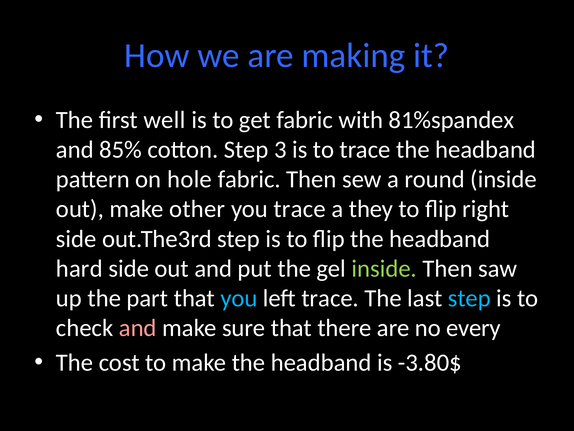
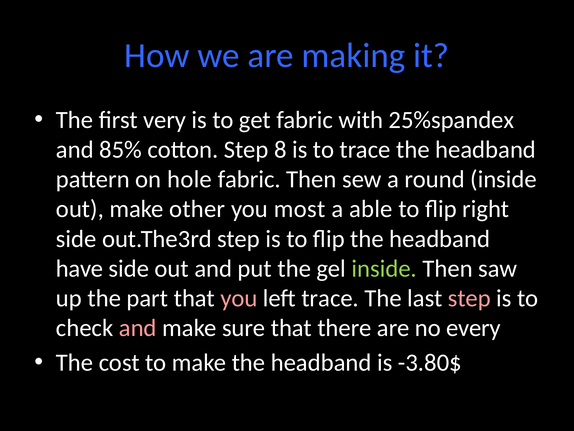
well: well -> very (165, 120)
81%spandex: 81%spandex -> 25%spandex (451, 120)
3: 3 -> 8 (280, 150)
you trace: trace -> most (300, 209)
they: they -> able (371, 209)
hard: hard -> have (79, 268)
you colour: light blue -> pink (239, 298)
step colour: light blue -> pink (469, 298)
